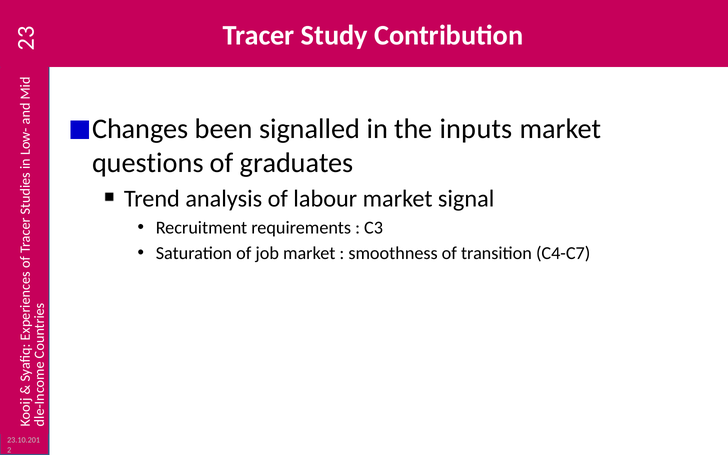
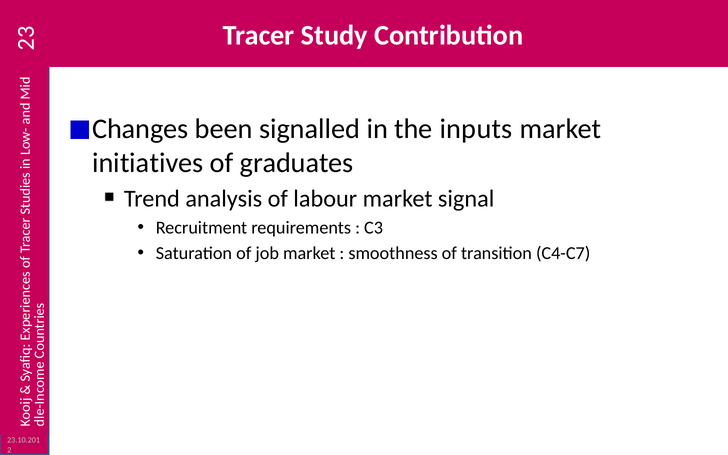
questions: questions -> initiatives (148, 163)
